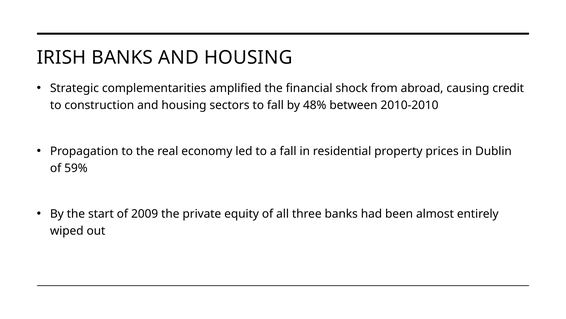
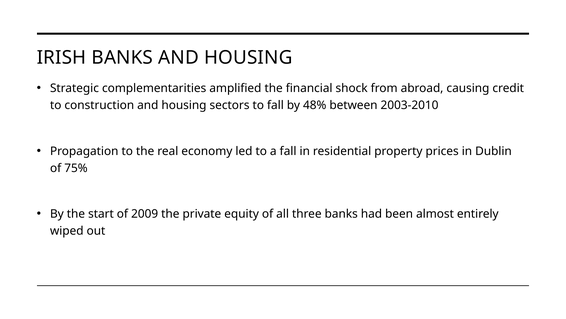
2010-2010: 2010-2010 -> 2003-2010 (410, 105)
59%: 59% -> 75% (76, 168)
